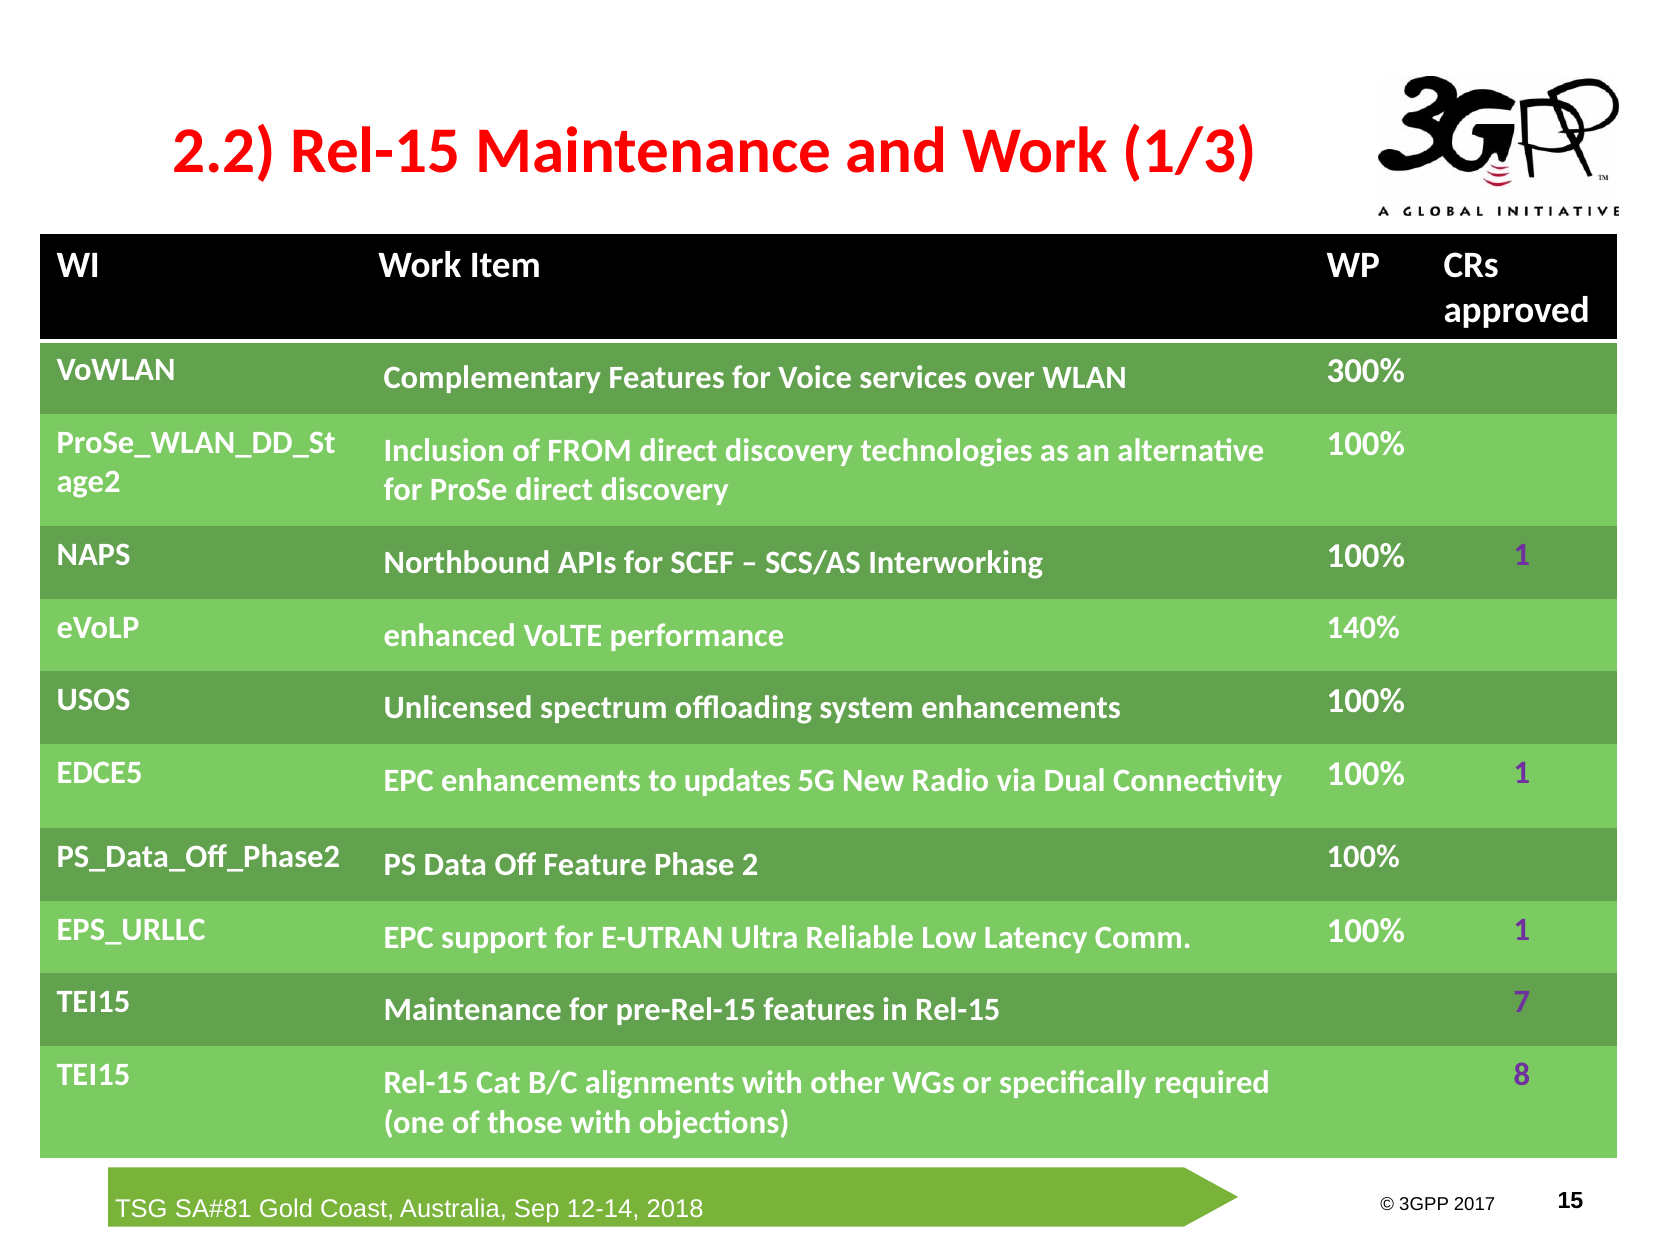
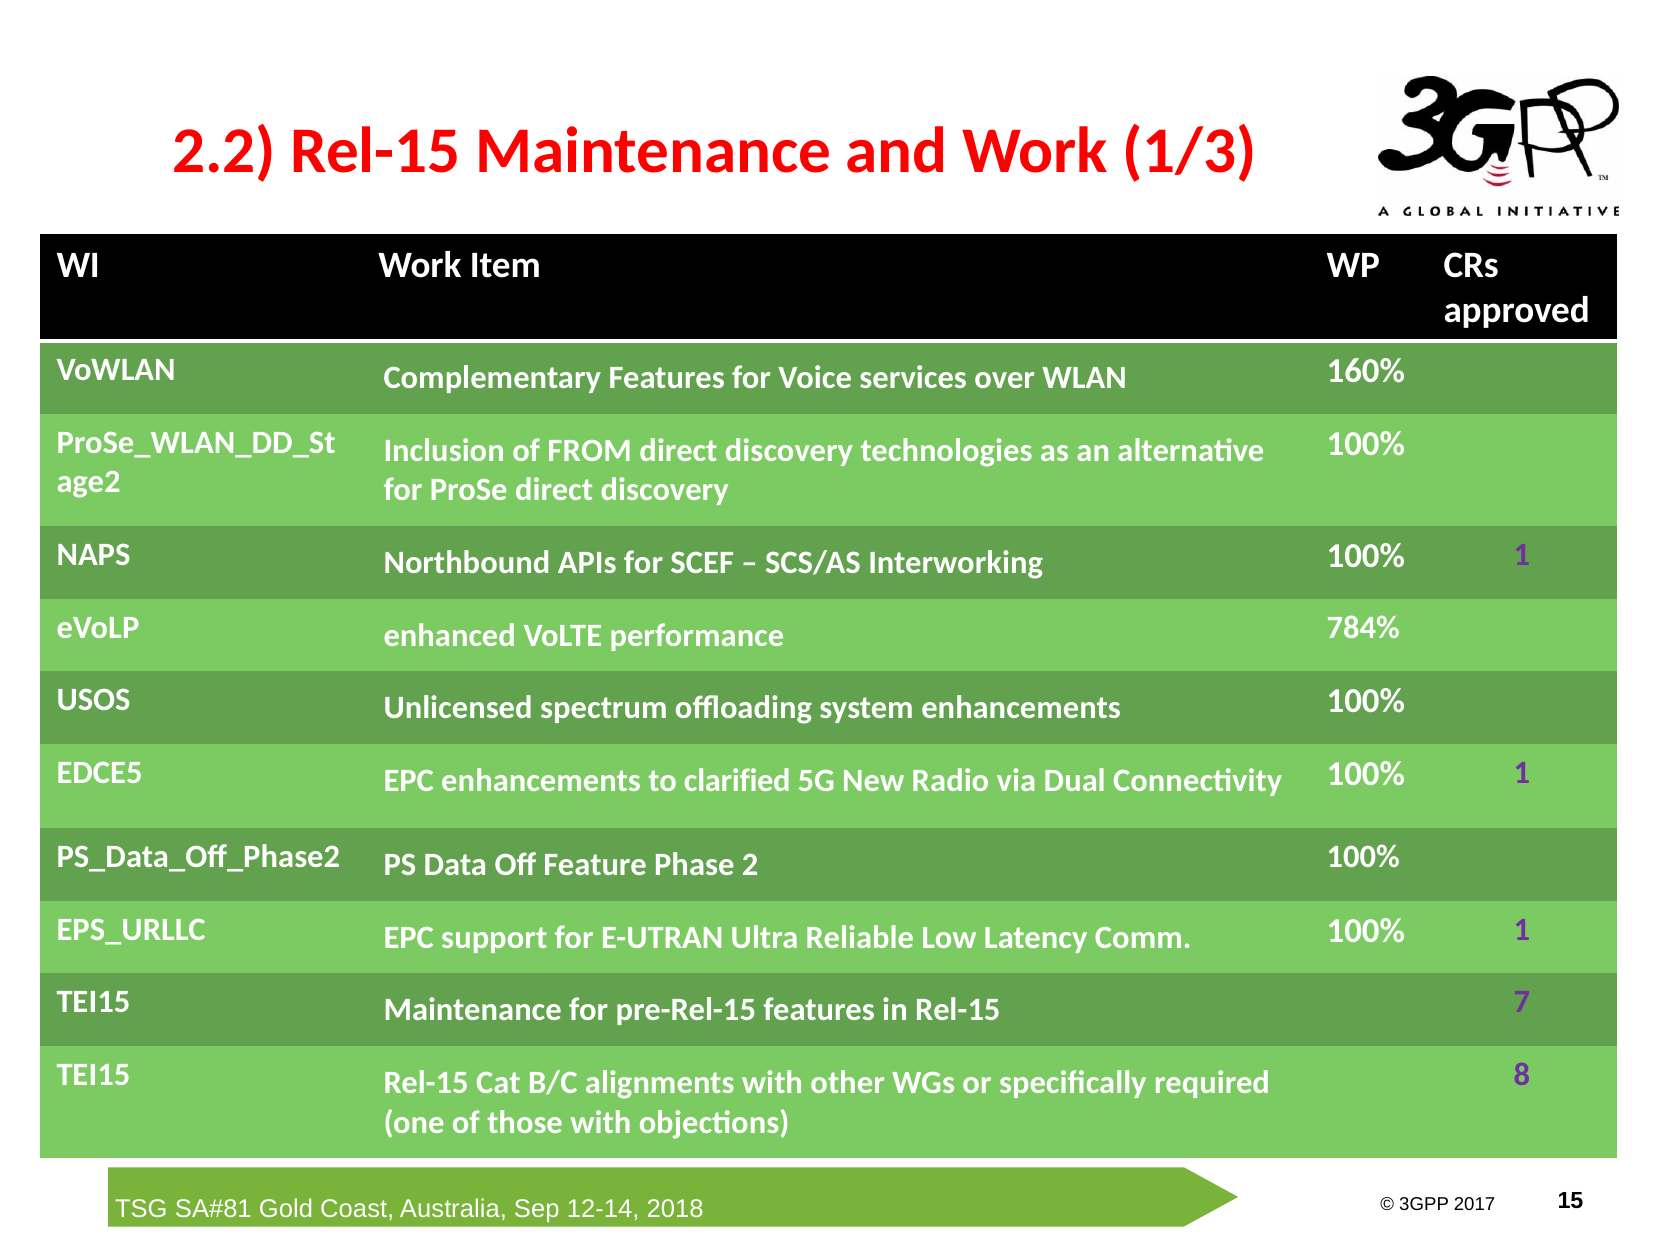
300%: 300% -> 160% (1366, 371)
140%: 140% -> 784% (1363, 628)
updates: updates -> clarified (737, 781)
